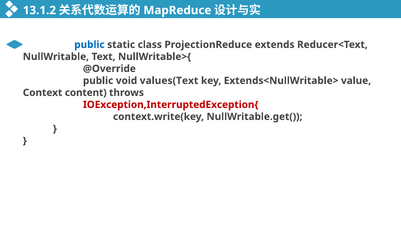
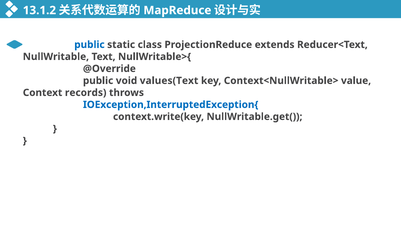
Extends<NullWritable>: Extends<NullWritable> -> Context<NullWritable> (281, 81)
content: content -> records (86, 93)
IOException,InterruptedException{ colour: red -> blue (171, 105)
